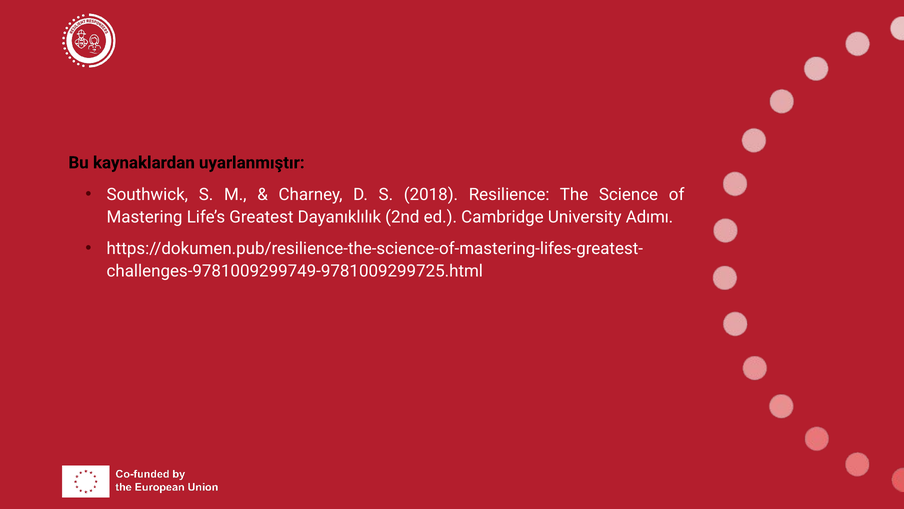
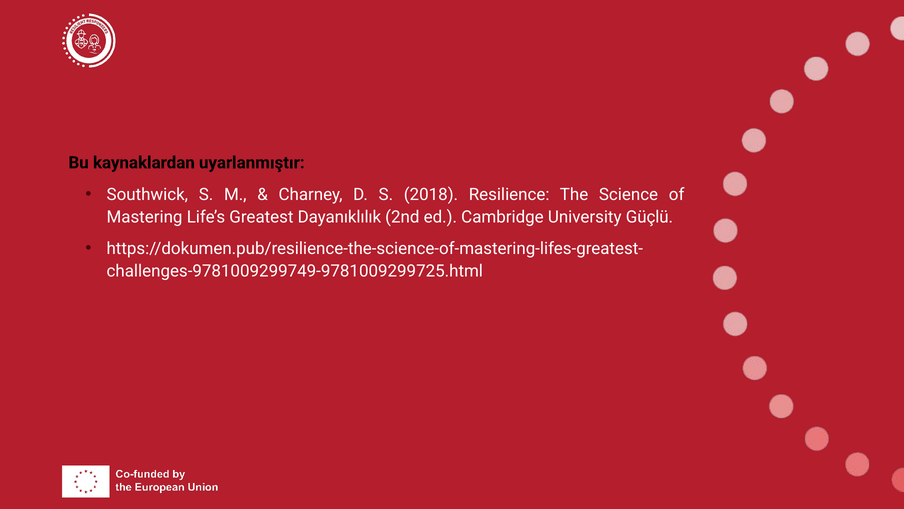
Adımı: Adımı -> Güçlü (649, 217)
